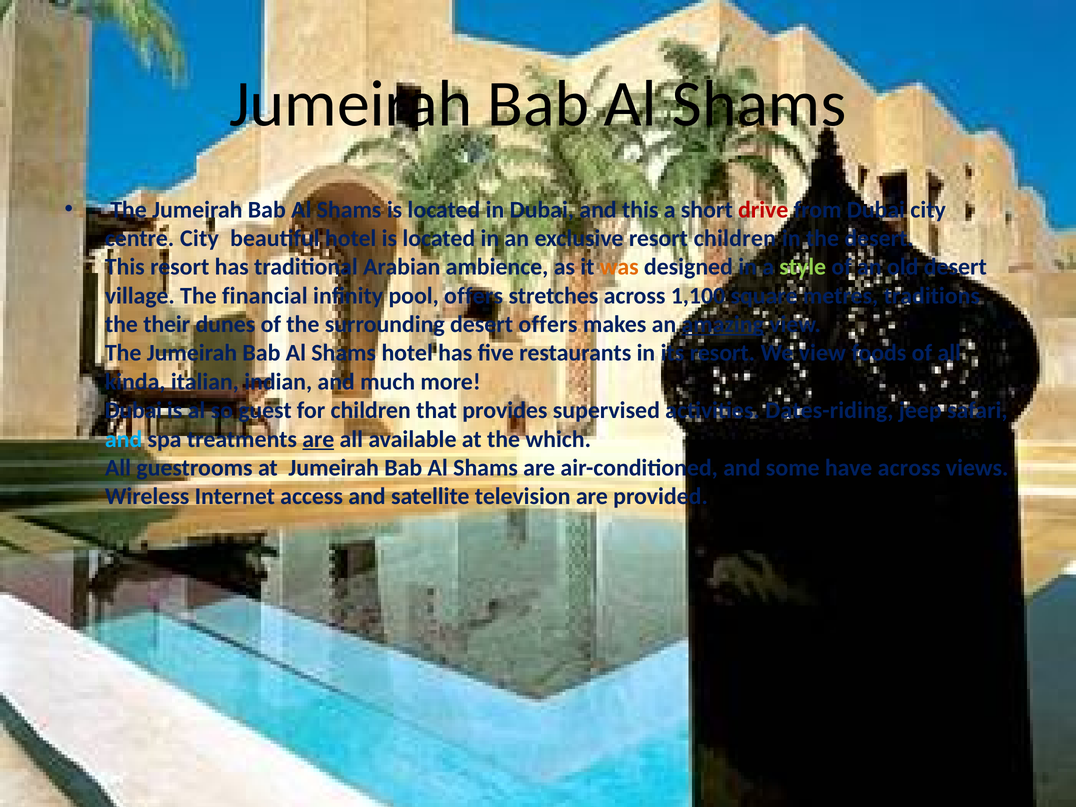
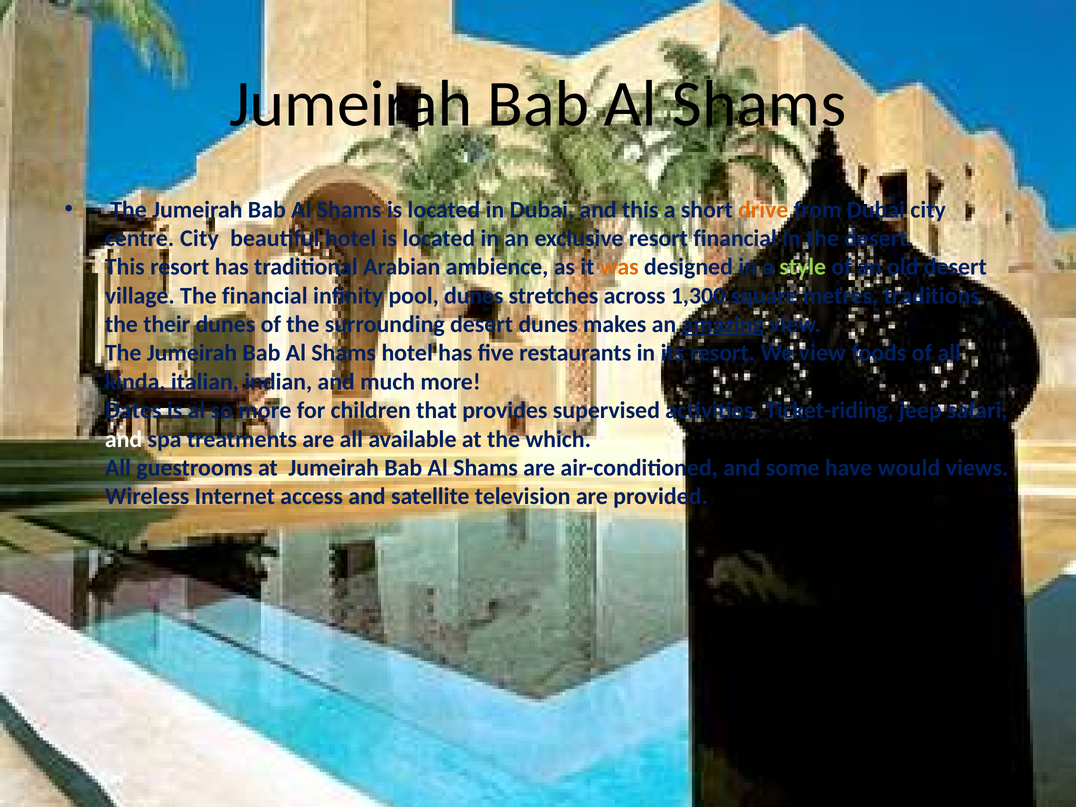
drive colour: red -> orange (763, 210)
resort children: children -> financial (735, 238)
pool offers: offers -> dunes (474, 296)
1,100: 1,100 -> 1,300 (698, 296)
desert offers: offers -> dunes (548, 324)
Dubai: Dubai -> Dates (133, 410)
so guest: guest -> more (265, 410)
Dates-riding: Dates-riding -> Ticket-riding (829, 410)
and colour: light blue -> white (124, 439)
are underline: present -> none (318, 439)
have across: across -> would (909, 468)
